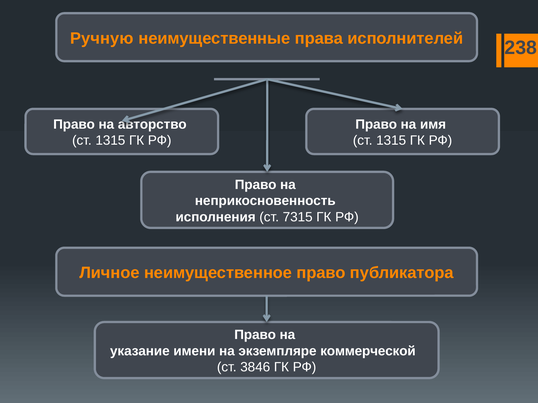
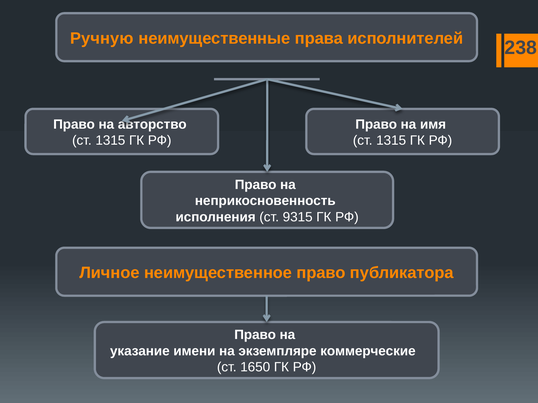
7315: 7315 -> 9315 (298, 217)
коммерческой: коммерческой -> коммерческие (368, 351)
3846: 3846 -> 1650 (255, 368)
